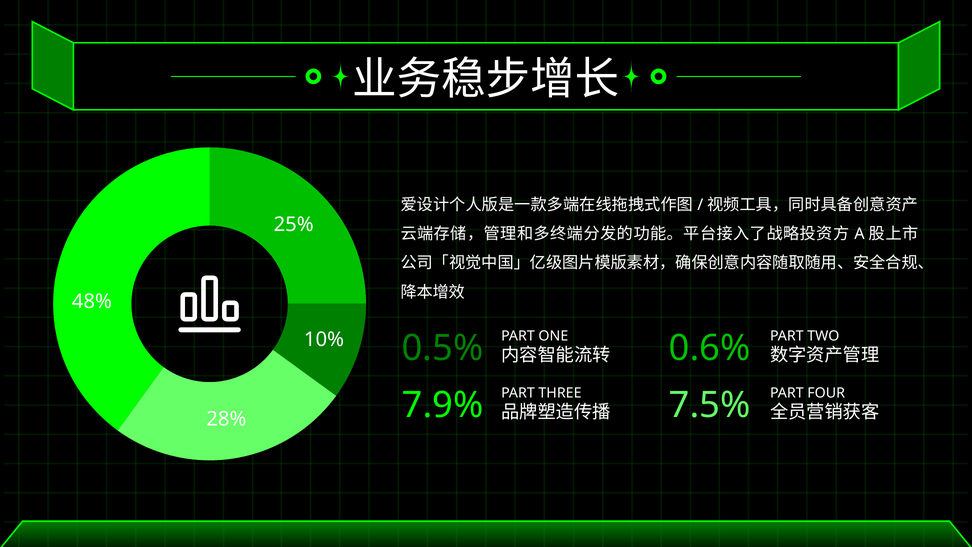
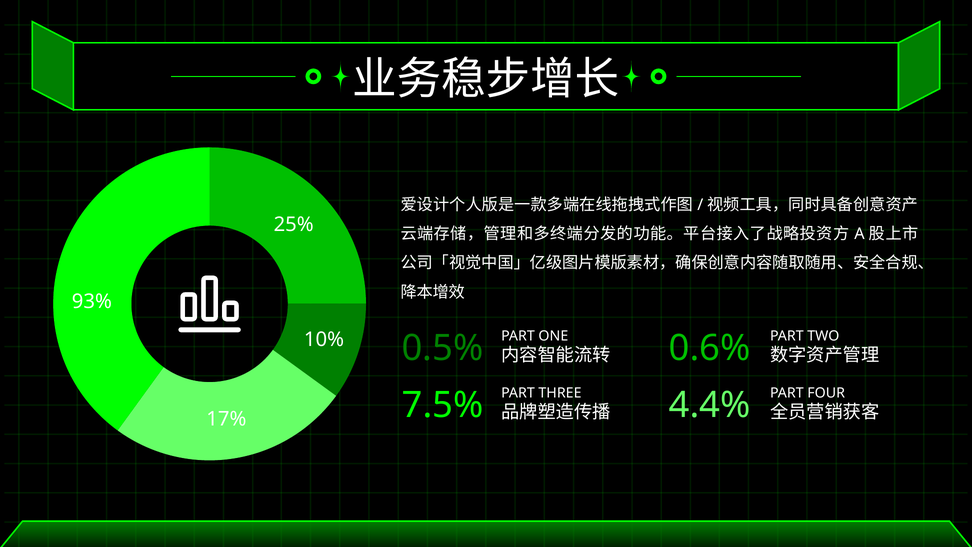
48%: 48% -> 93% (92, 301)
7.9%: 7.9% -> 7.5% (443, 405)
7.5%: 7.5% -> 4.4% (710, 405)
28%: 28% -> 17% (226, 419)
